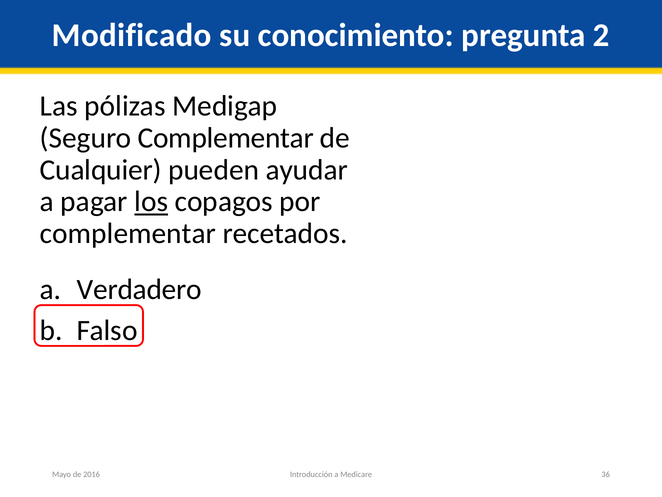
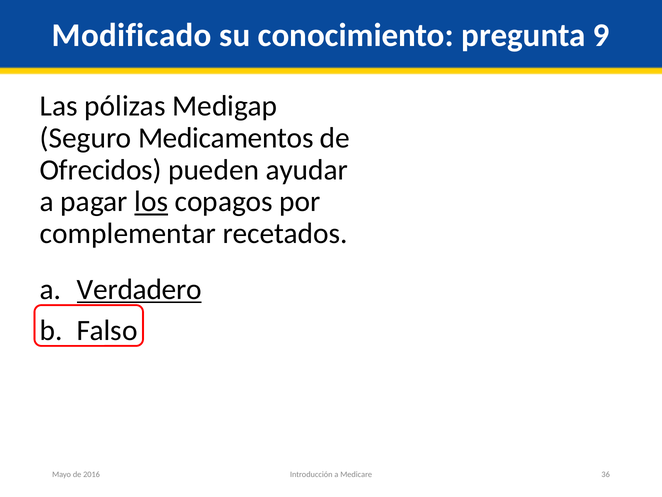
2: 2 -> 9 (601, 35)
Seguro Complementar: Complementar -> Medicamentos (226, 138)
Cualquier: Cualquier -> Ofrecidos (101, 170)
Verdadero underline: none -> present (139, 289)
